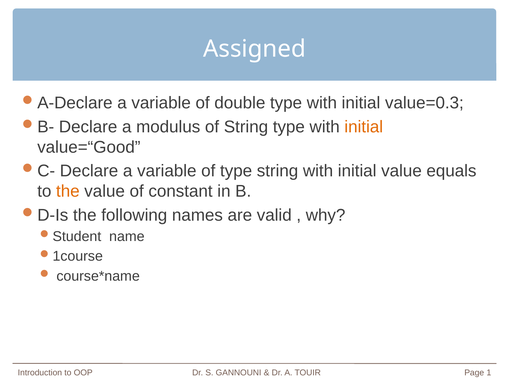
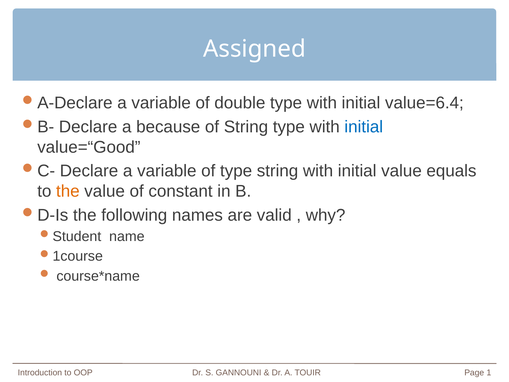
value=0.3: value=0.3 -> value=6.4 (424, 103)
modulus: modulus -> because (168, 127)
initial colour: orange -> blue (364, 127)
